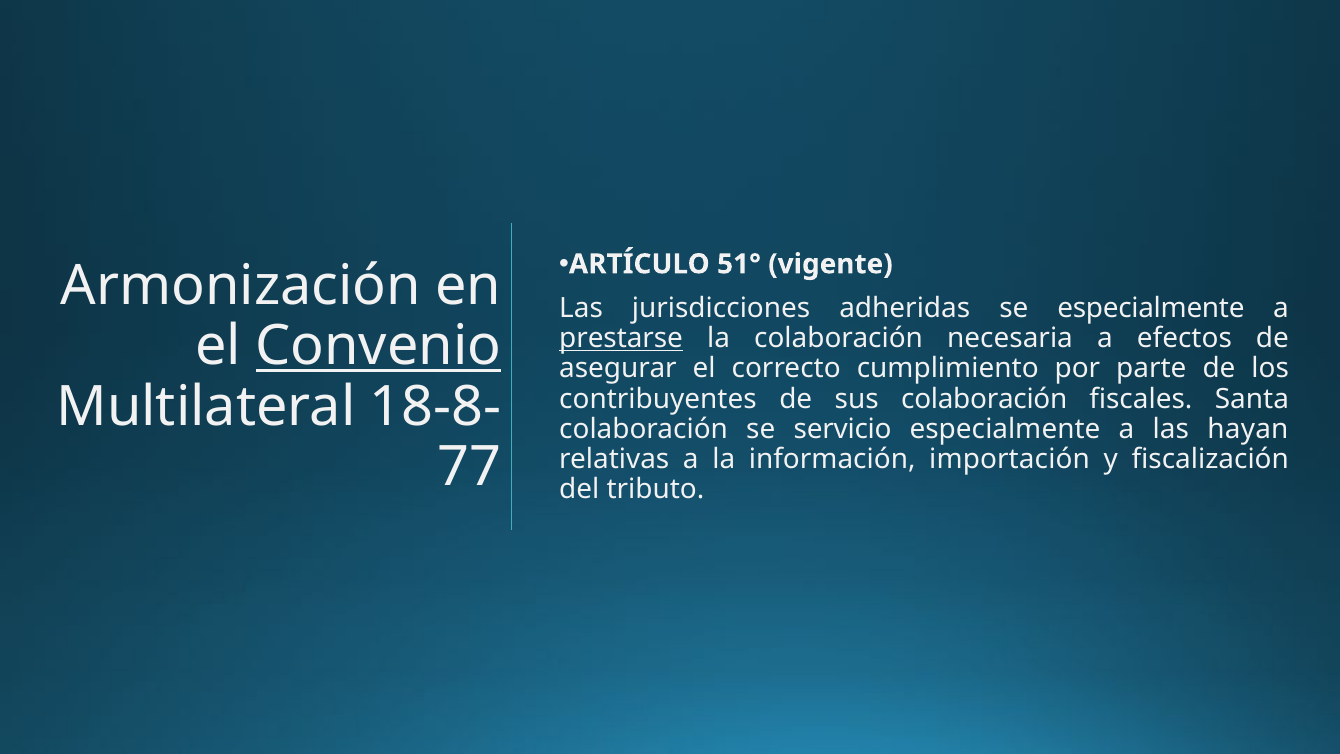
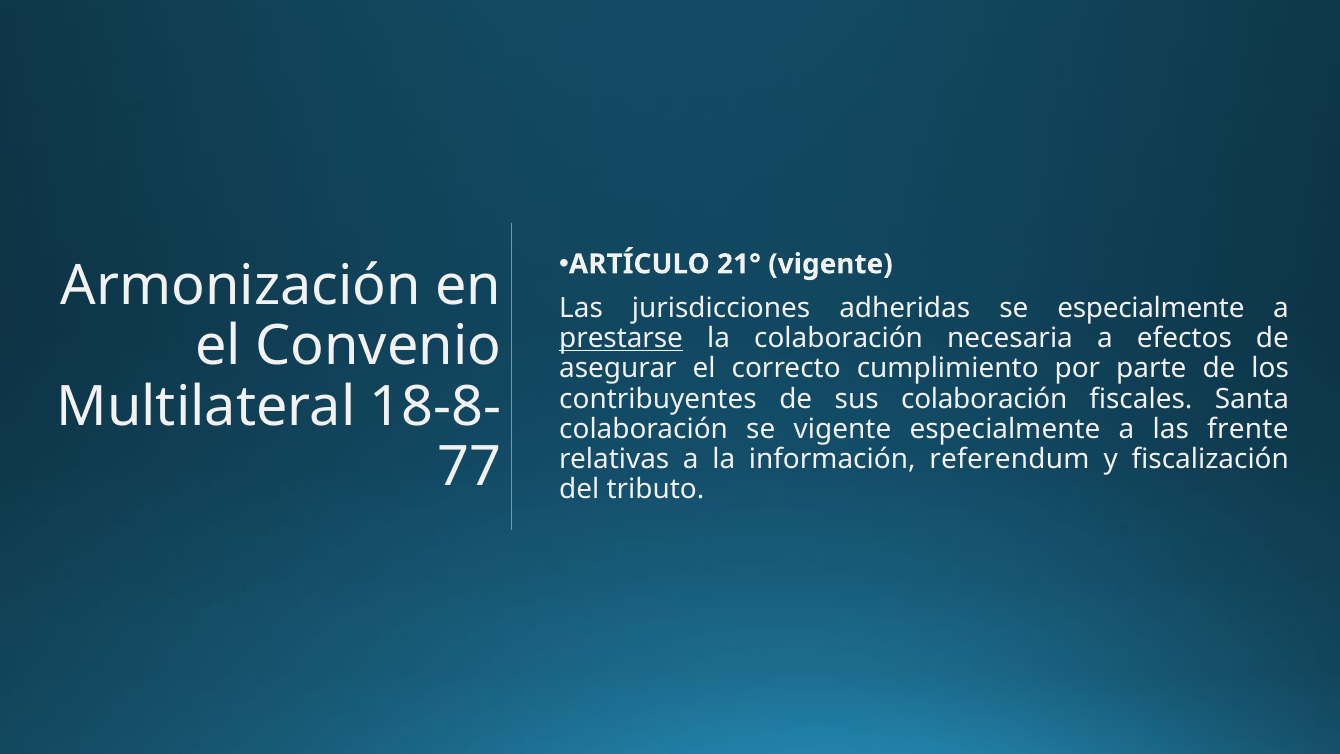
51°: 51° -> 21° (739, 264)
Convenio underline: present -> none (378, 346)
se servicio: servicio -> vigente (842, 429)
hayan: hayan -> frente (1248, 429)
importación: importación -> referendum (1009, 459)
